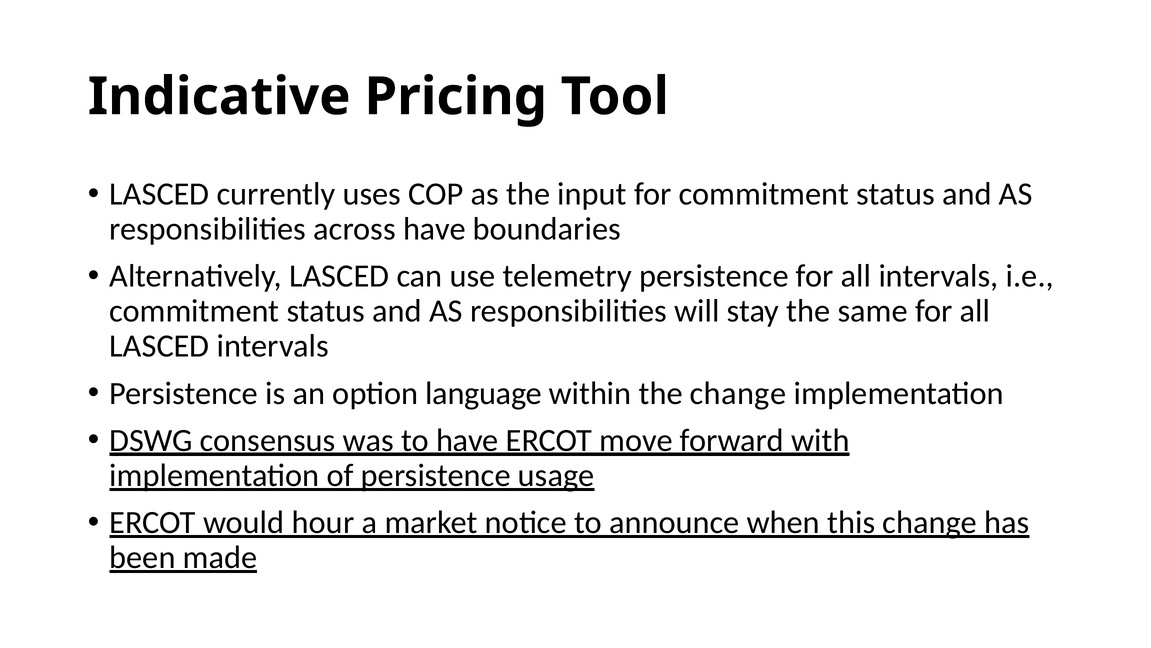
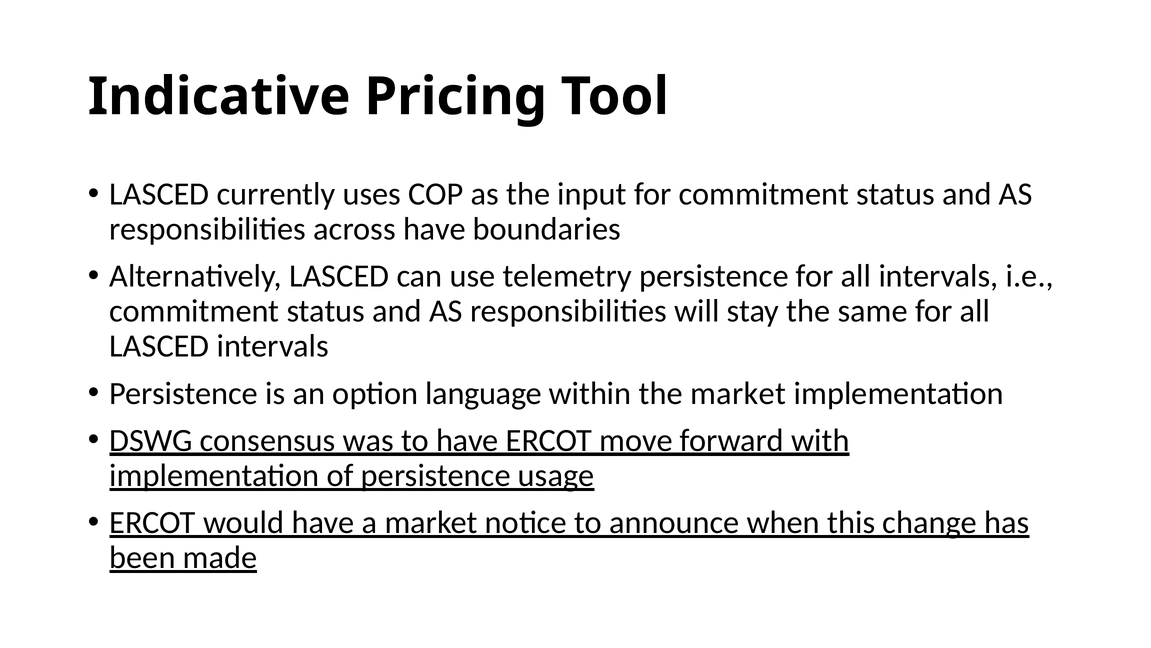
the change: change -> market (738, 393)
would hour: hour -> have (323, 522)
